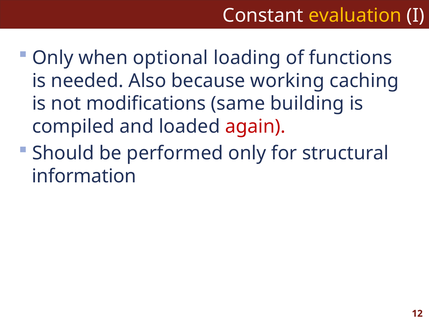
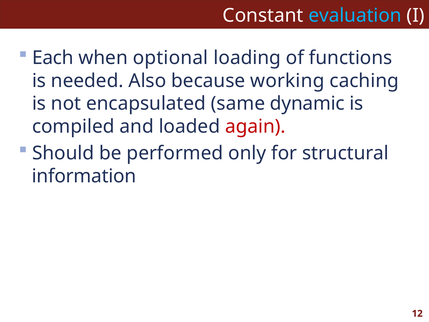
evaluation colour: yellow -> light blue (355, 16)
Only: Only -> Each (53, 58)
modifications: modifications -> encapsulated (146, 104)
building: building -> dynamic (307, 104)
